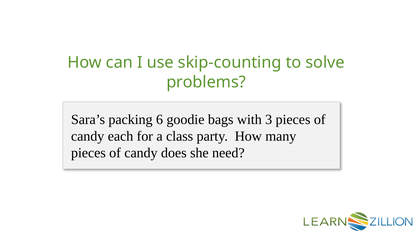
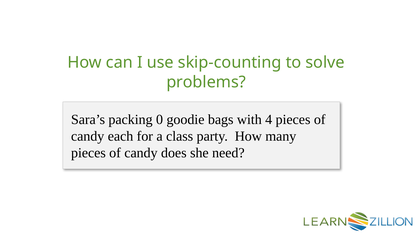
6: 6 -> 0 (160, 120)
3: 3 -> 4 (269, 120)
